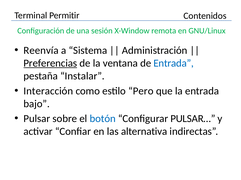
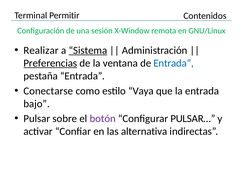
Reenvía: Reenvía -> Realizar (41, 51)
Sistema underline: none -> present (88, 51)
pestaña Instalar: Instalar -> Entrada (83, 76)
Interacción: Interacción -> Conectarse (48, 91)
Pero: Pero -> Vaya (141, 91)
botón colour: blue -> purple (103, 119)
